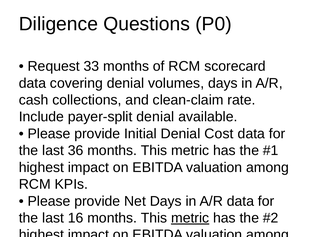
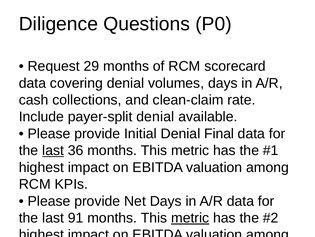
33: 33 -> 29 (91, 66)
Denial Cost: Cost -> Final (219, 133)
last underline: none -> present (53, 150)
16: 16 -> 91 (76, 217)
